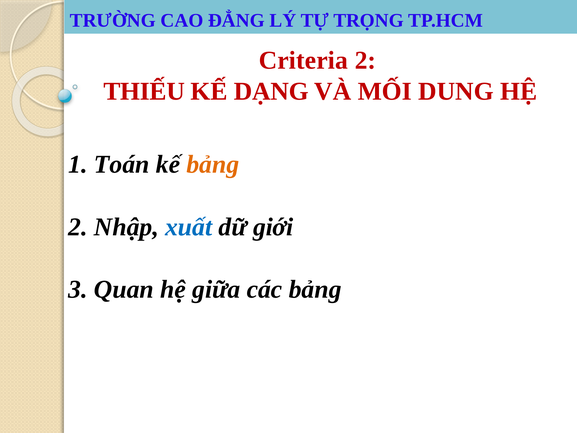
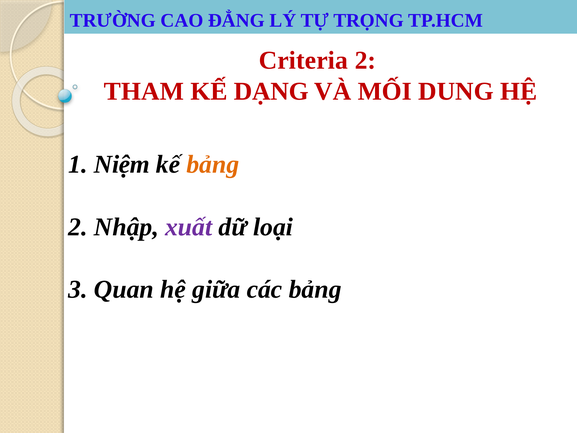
THIẾU: THIẾU -> THAM (144, 91)
Toán: Toán -> Niệm (122, 164)
xuất colour: blue -> purple (189, 227)
giới: giới -> loại (273, 227)
